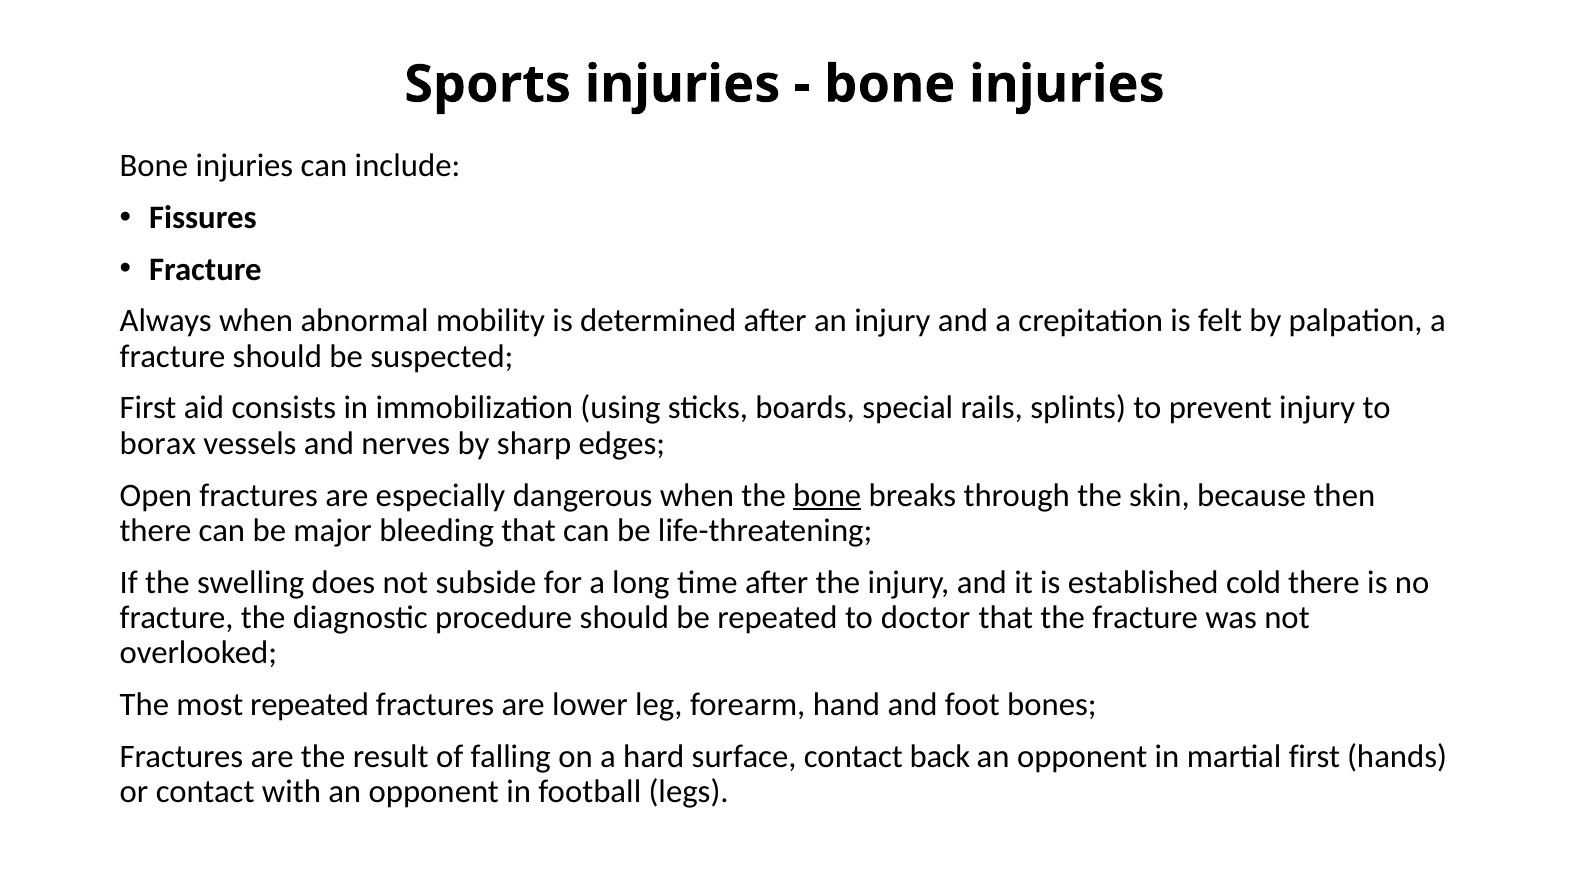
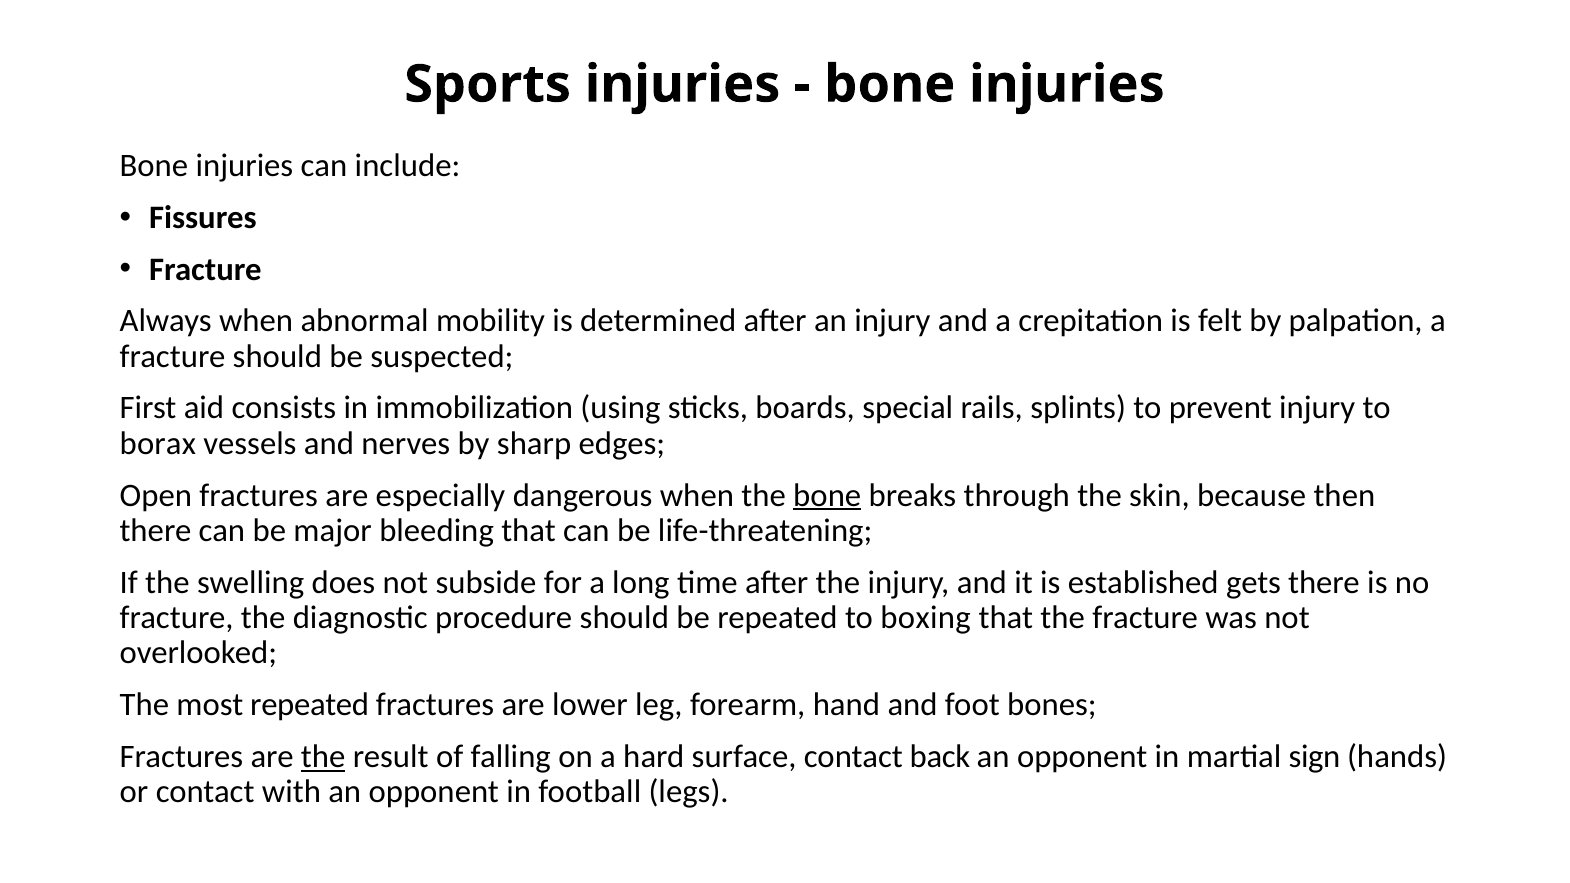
cold: cold -> gets (1253, 582)
doctor: doctor -> boxing (926, 618)
the underline: none -> present (323, 757)
martial first: first -> sign (1314, 757)
